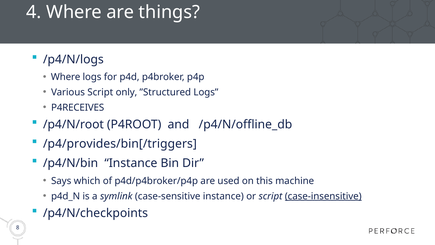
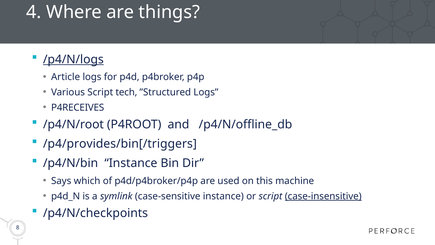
/p4/N/logs underline: none -> present (73, 59)
Where: Where -> Article (66, 77)
only: only -> tech (126, 92)
